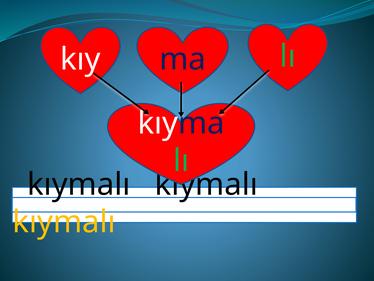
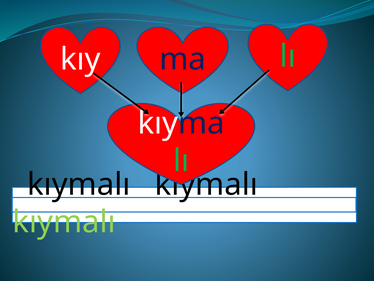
kıymalı colour: yellow -> light green (64, 222)
